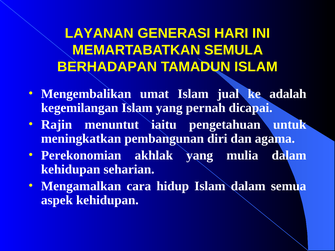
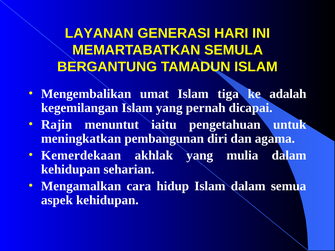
BERHADAPAN: BERHADAPAN -> BERGANTUNG (107, 67)
jual: jual -> tiga (228, 94)
Perekonomian: Perekonomian -> Kemerdekaan (81, 155)
